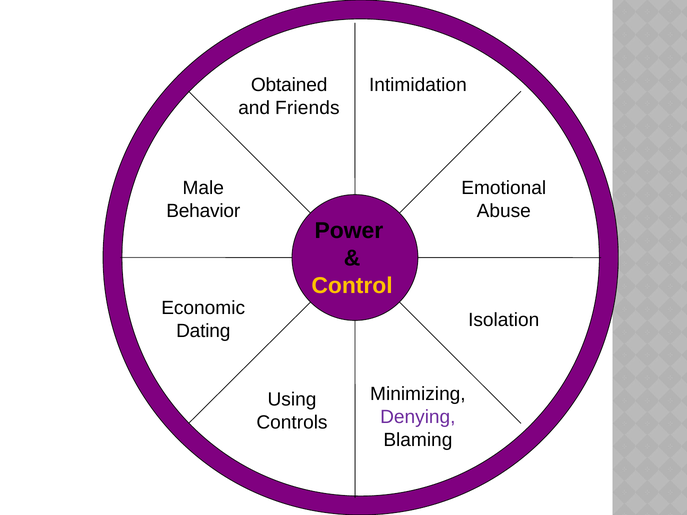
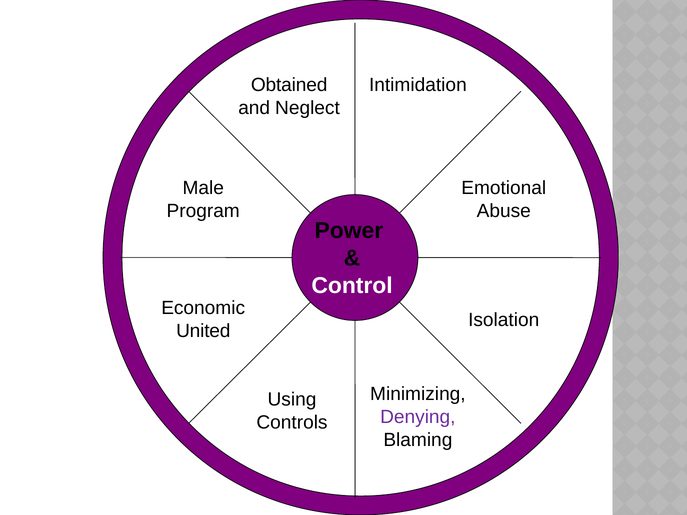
Friends: Friends -> Neglect (307, 108)
Behavior: Behavior -> Program (203, 211)
Control colour: yellow -> white (352, 286)
Dating: Dating -> United (203, 331)
